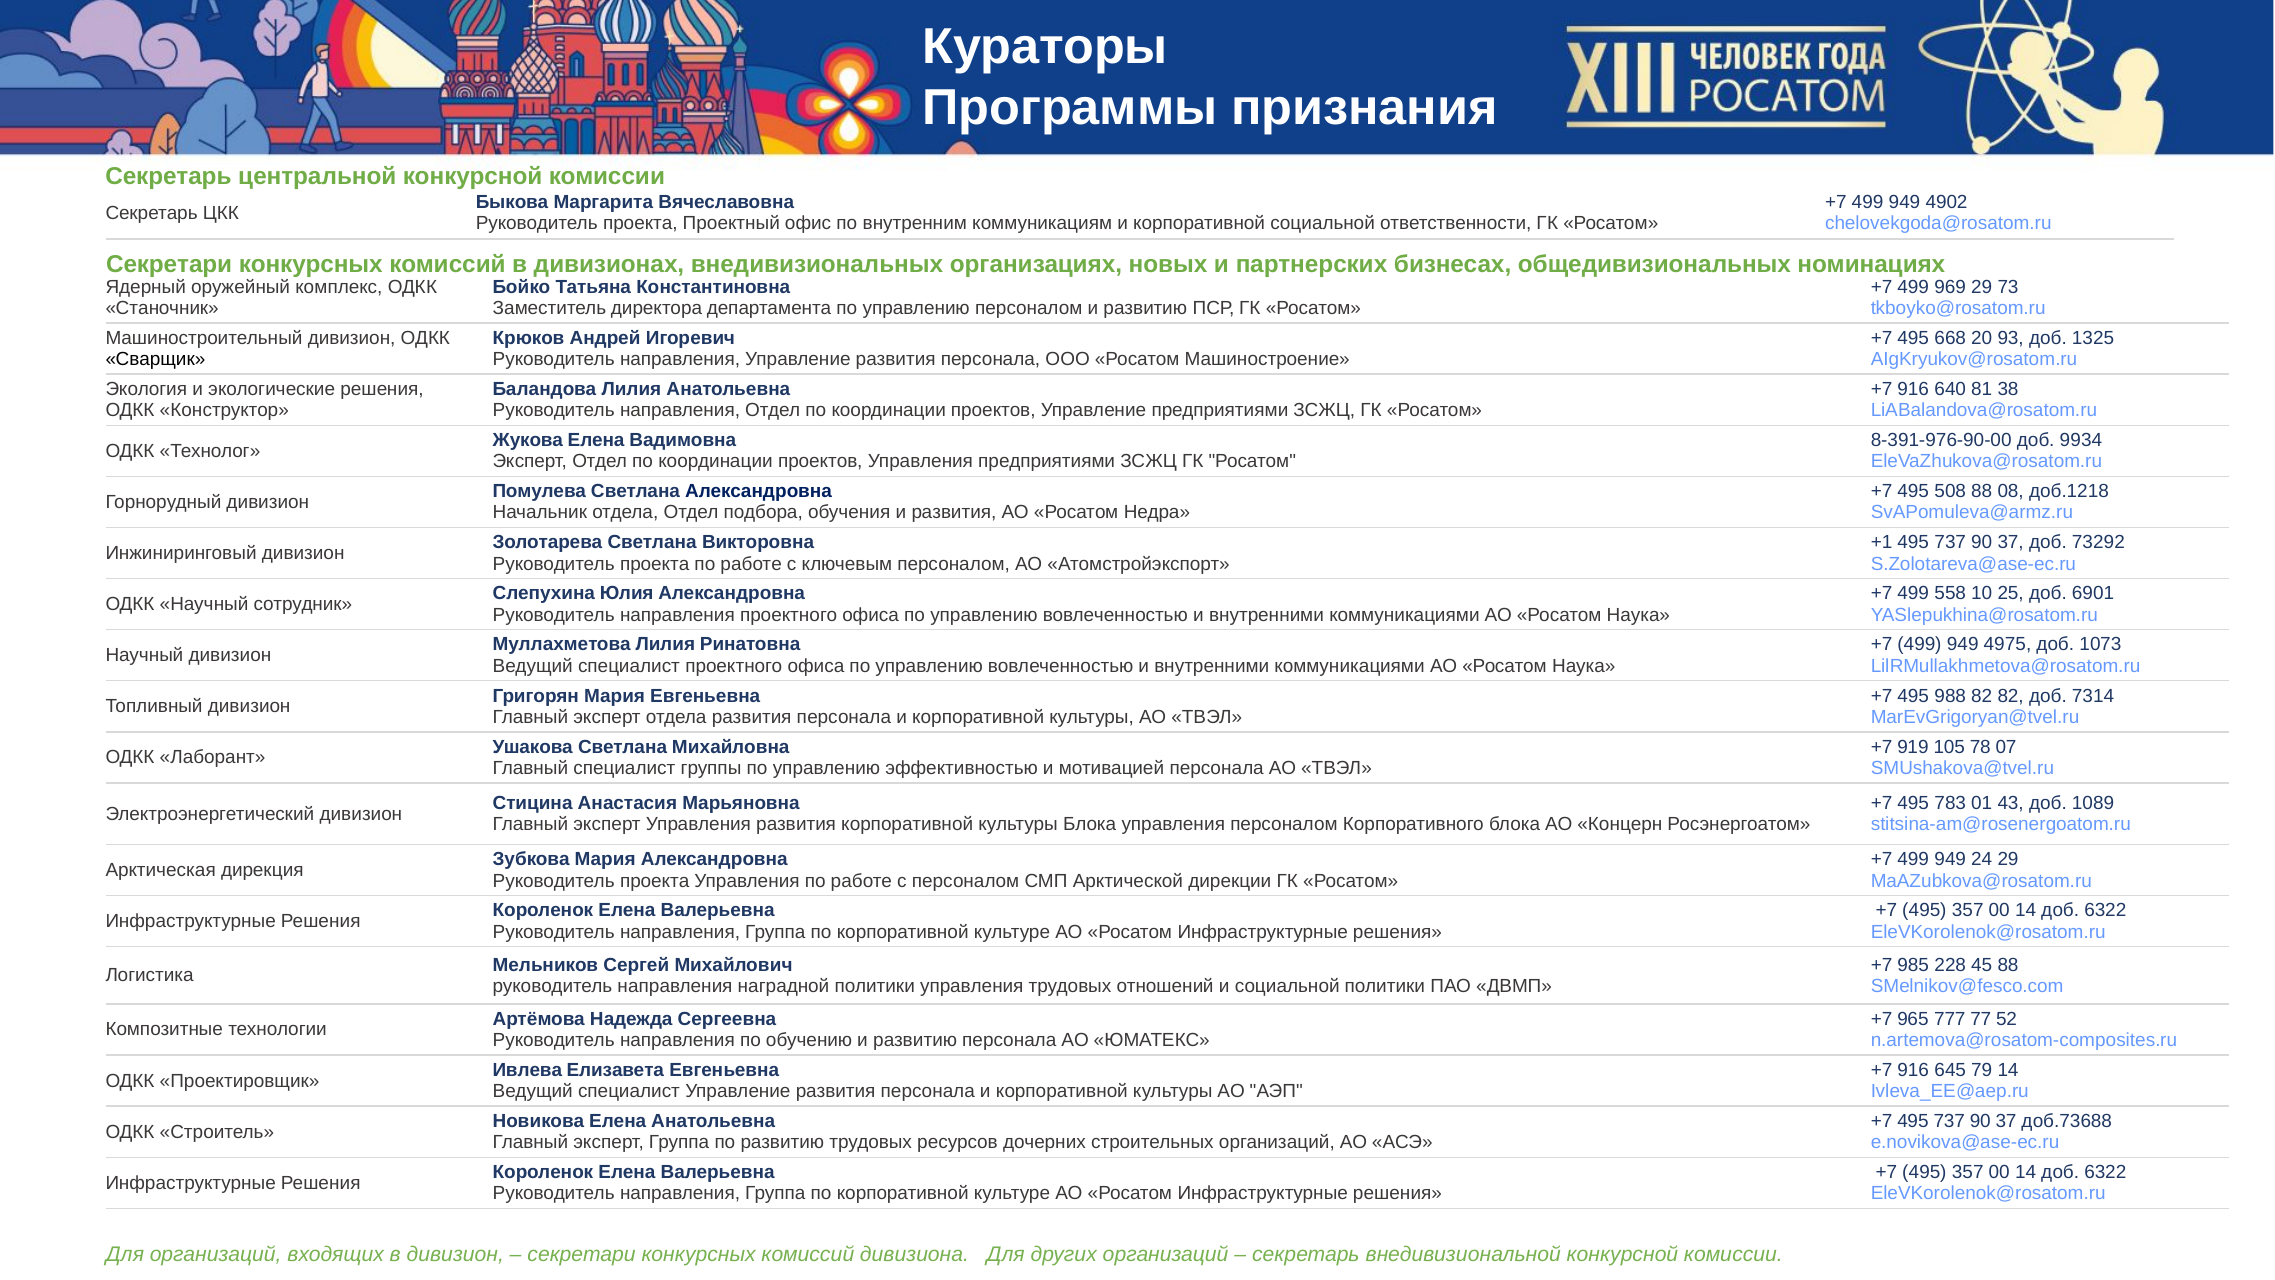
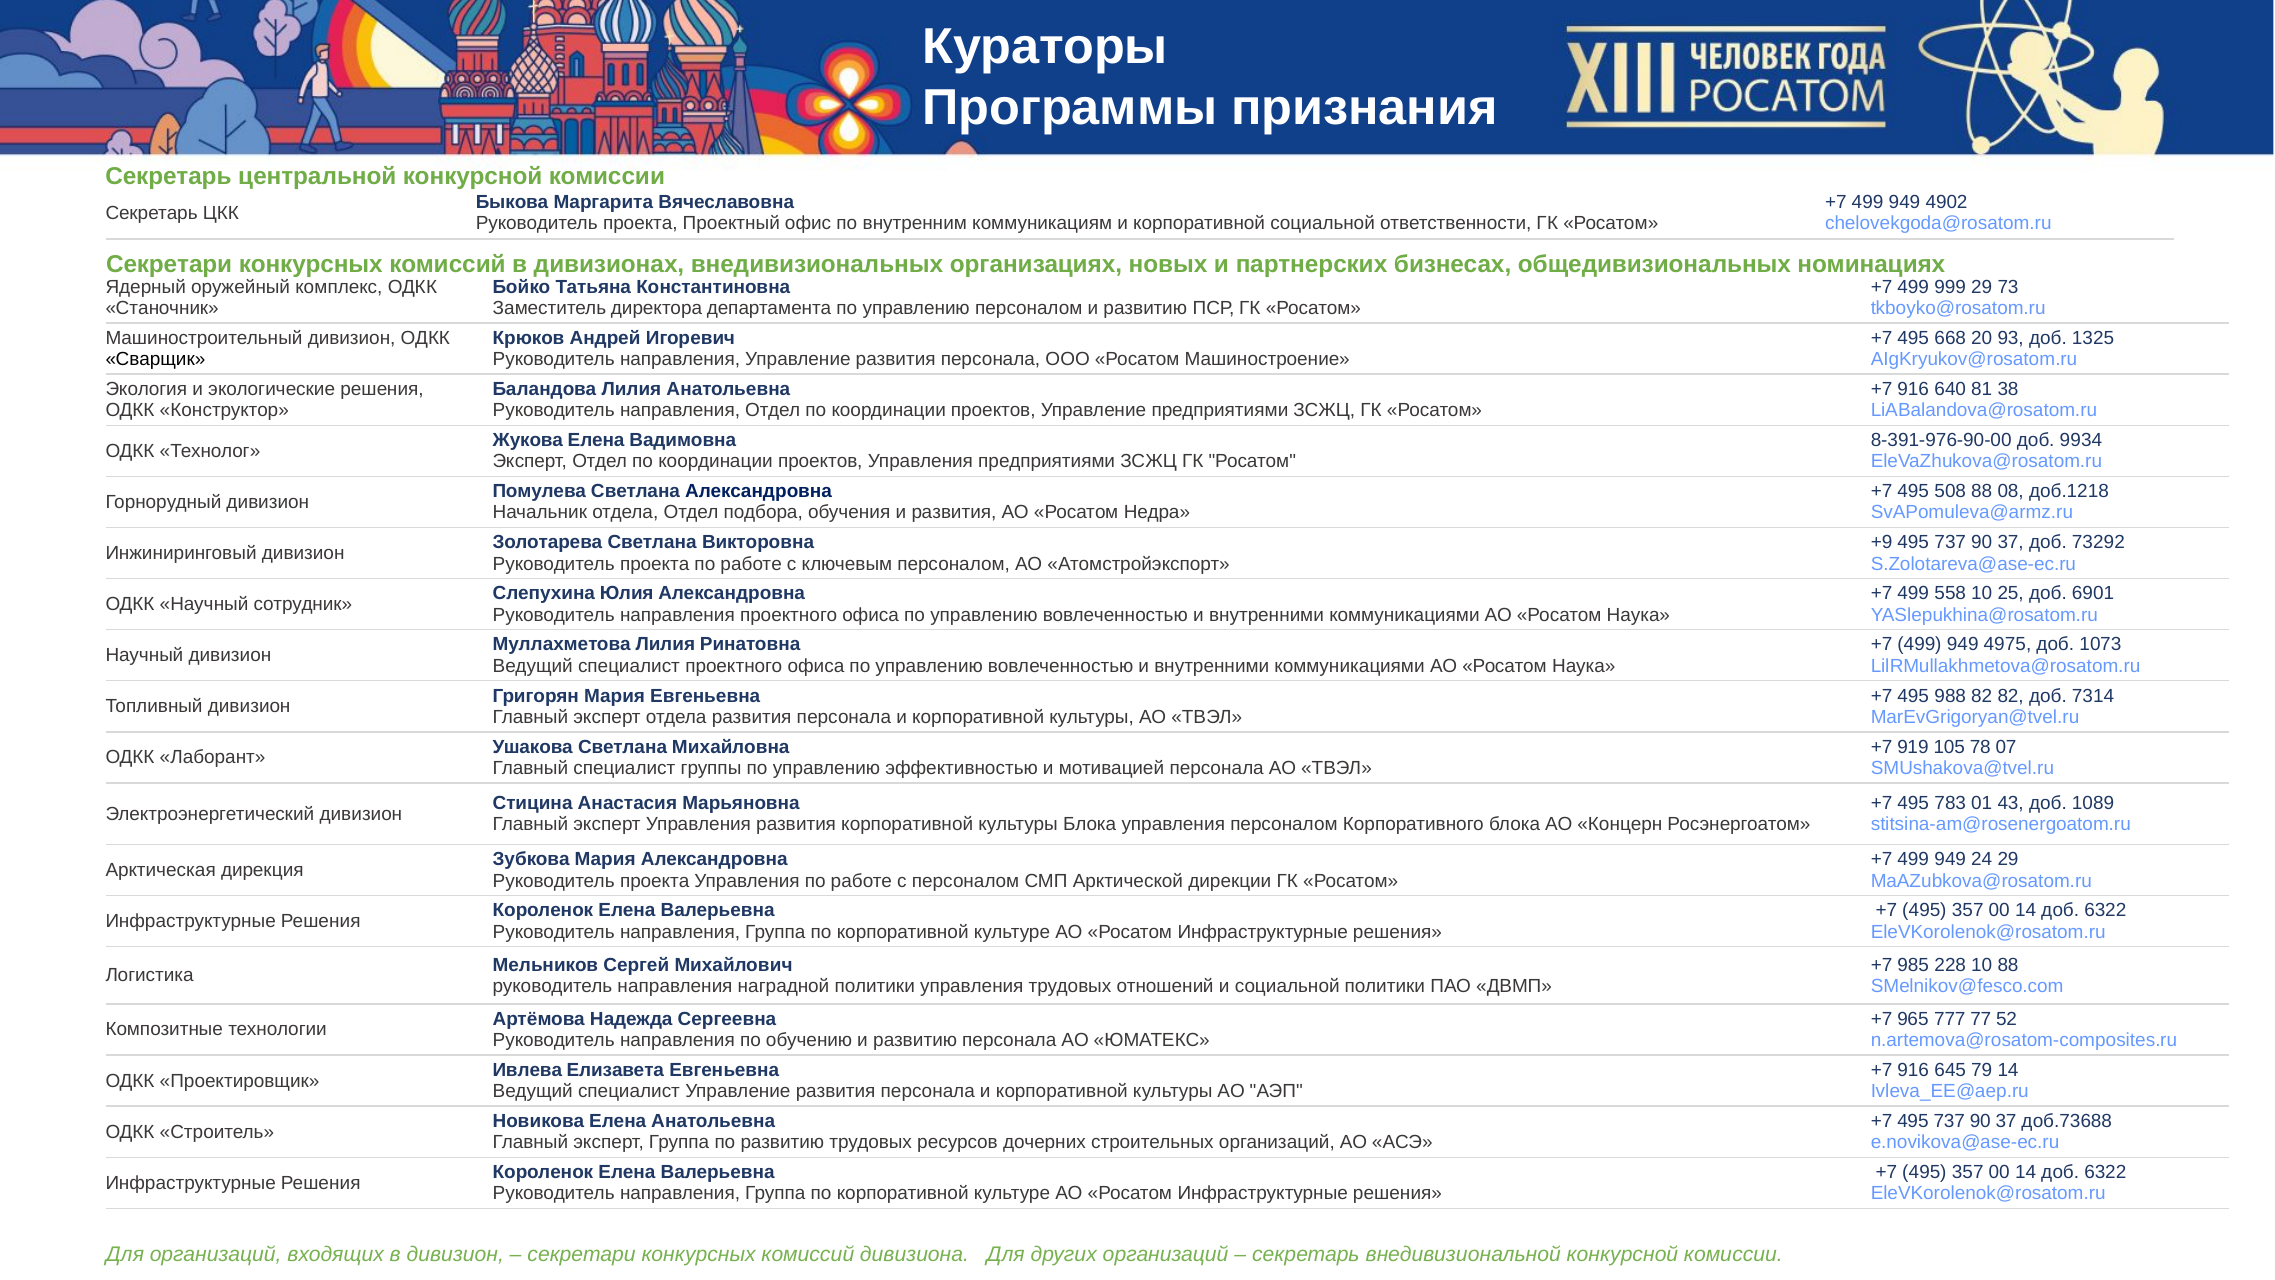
969: 969 -> 999 (1950, 287)
+1: +1 -> +9 (1882, 542)
228 45: 45 -> 10 (1982, 965)
